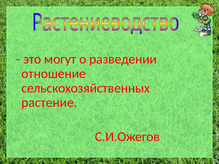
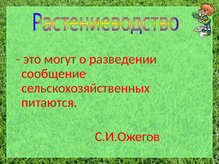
отношение: отношение -> сообщение (54, 74)
растение: растение -> питаются (49, 103)
